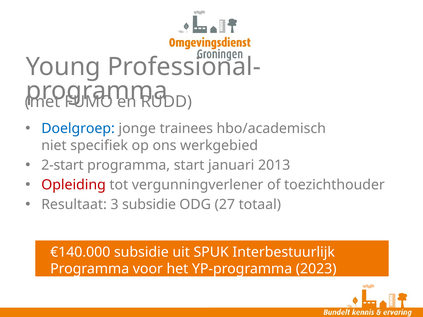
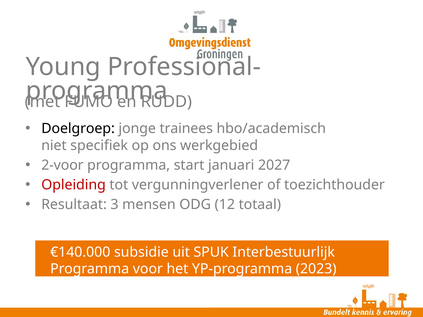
Doelgroep colour: blue -> black (78, 129)
2-start: 2-start -> 2-voor (62, 165)
2013: 2013 -> 2027 (274, 165)
3 subsidie: subsidie -> mensen (149, 205)
27: 27 -> 12 (225, 205)
